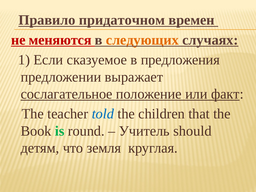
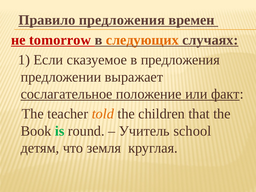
Правило придаточном: придаточном -> предложения (122, 20)
меняются: меняются -> tomorrow (60, 40)
told colour: blue -> orange (103, 114)
should: should -> school (192, 131)
